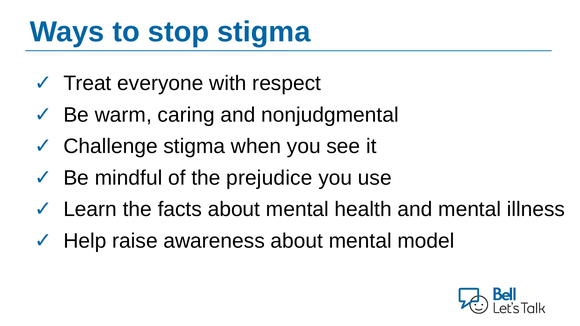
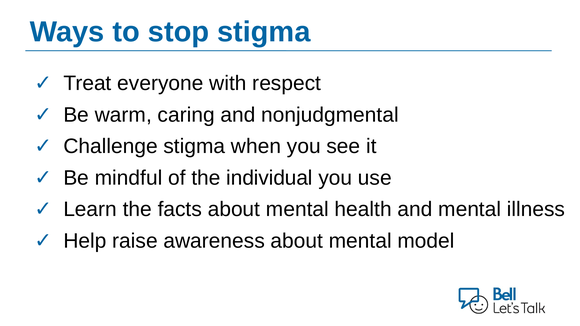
prejudice: prejudice -> individual (269, 178)
